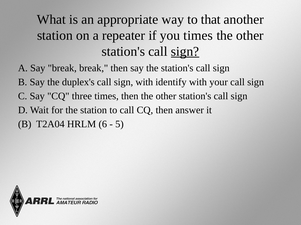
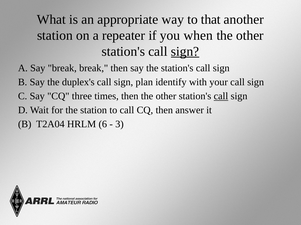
you times: times -> when (198, 36)
sign with: with -> plan (144, 82)
call underline: none -> present (221, 96)
5: 5 -> 3 (119, 125)
